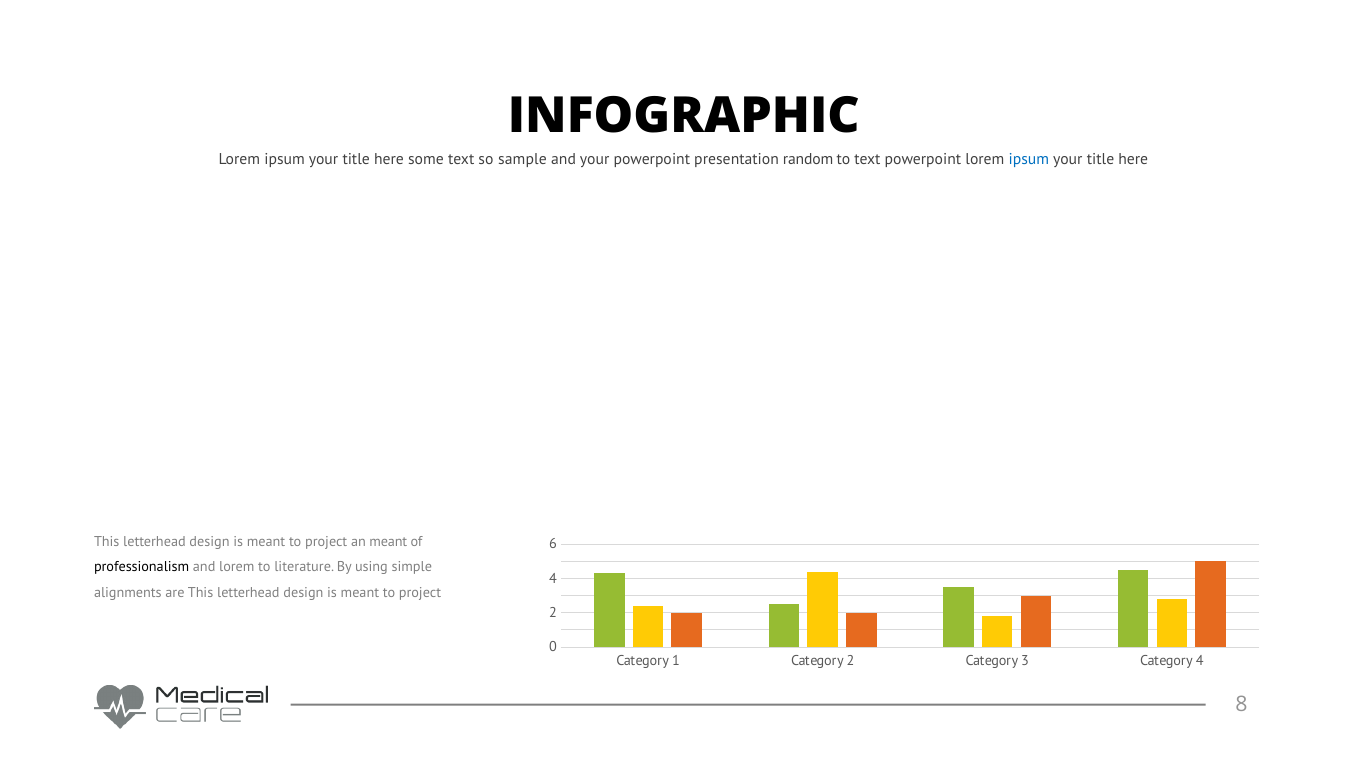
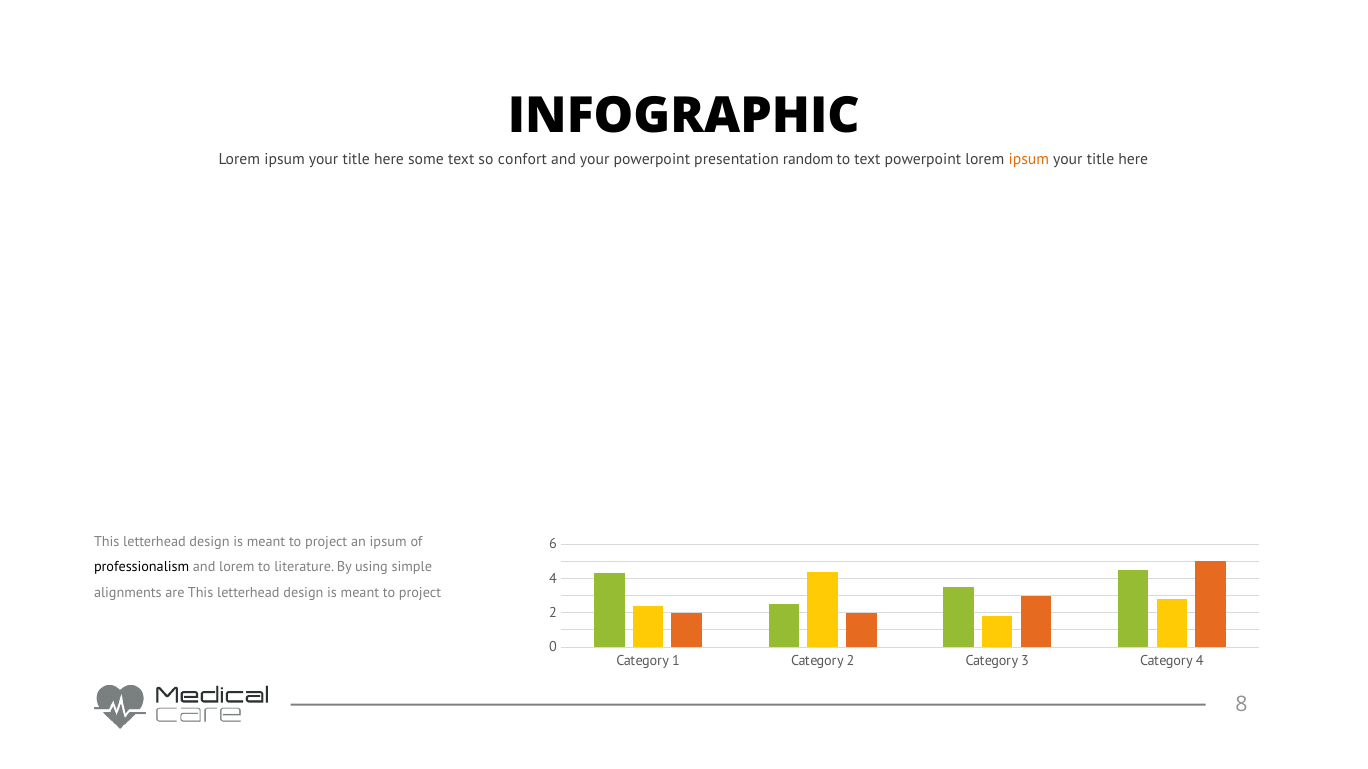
sample: sample -> confort (522, 160)
ipsum colour: blue -> orange (1029, 160)
an meant: meant -> ipsum (388, 542)
